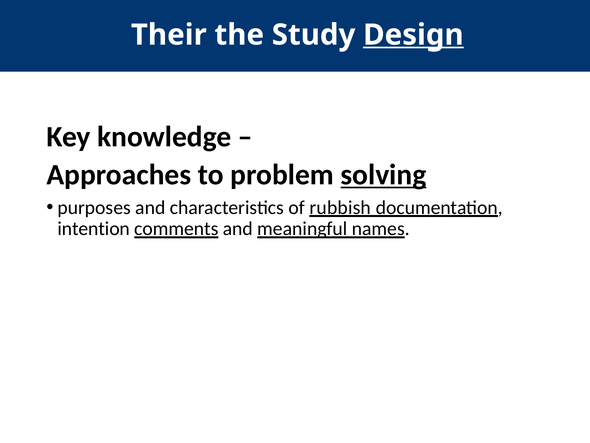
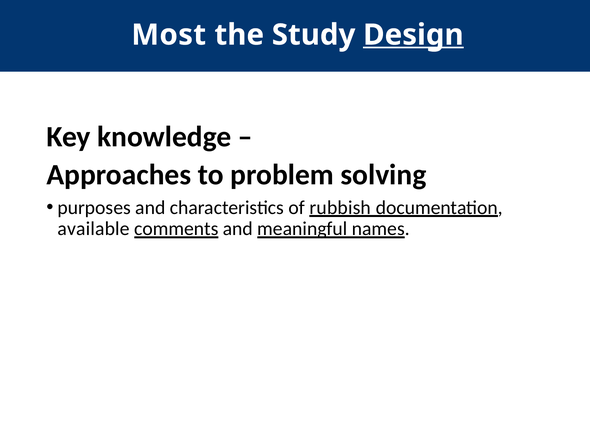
Their: Their -> Most (169, 35)
solving underline: present -> none (383, 175)
intention: intention -> available (94, 229)
